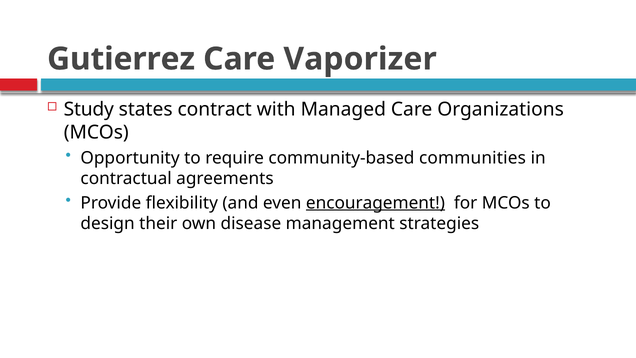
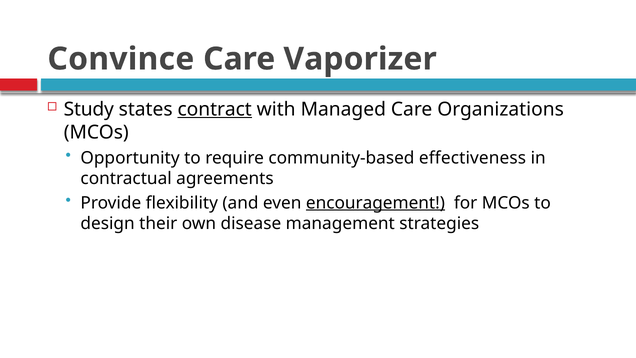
Gutierrez: Gutierrez -> Convince (121, 59)
contract underline: none -> present (215, 109)
communities: communities -> effectiveness (473, 158)
